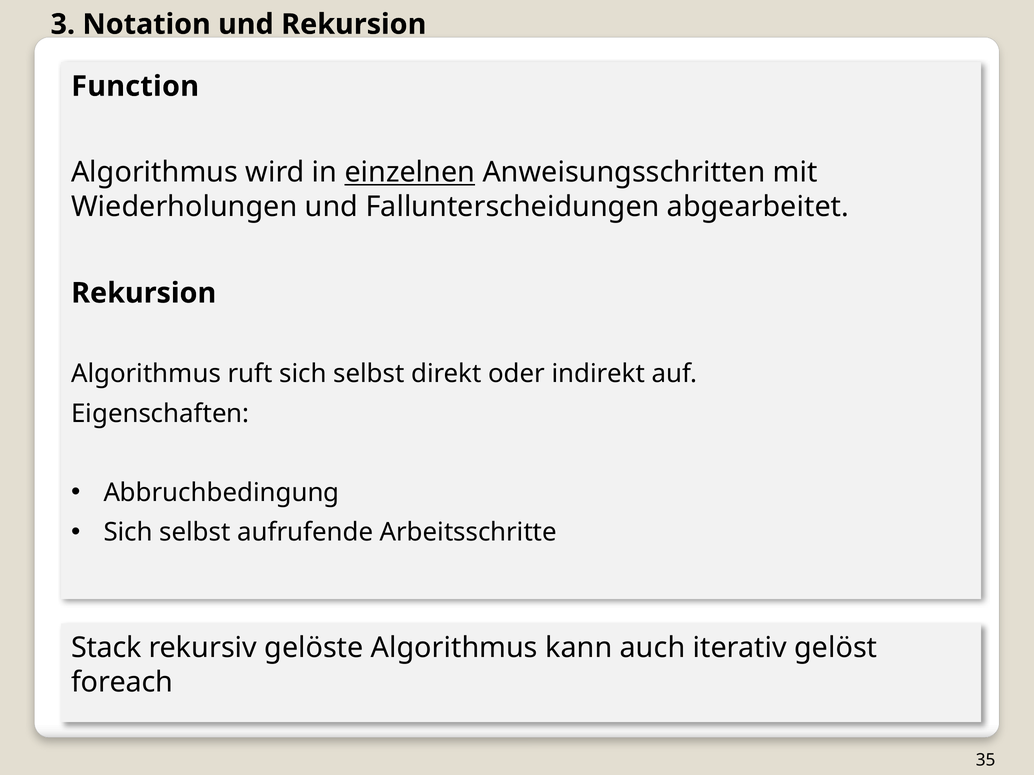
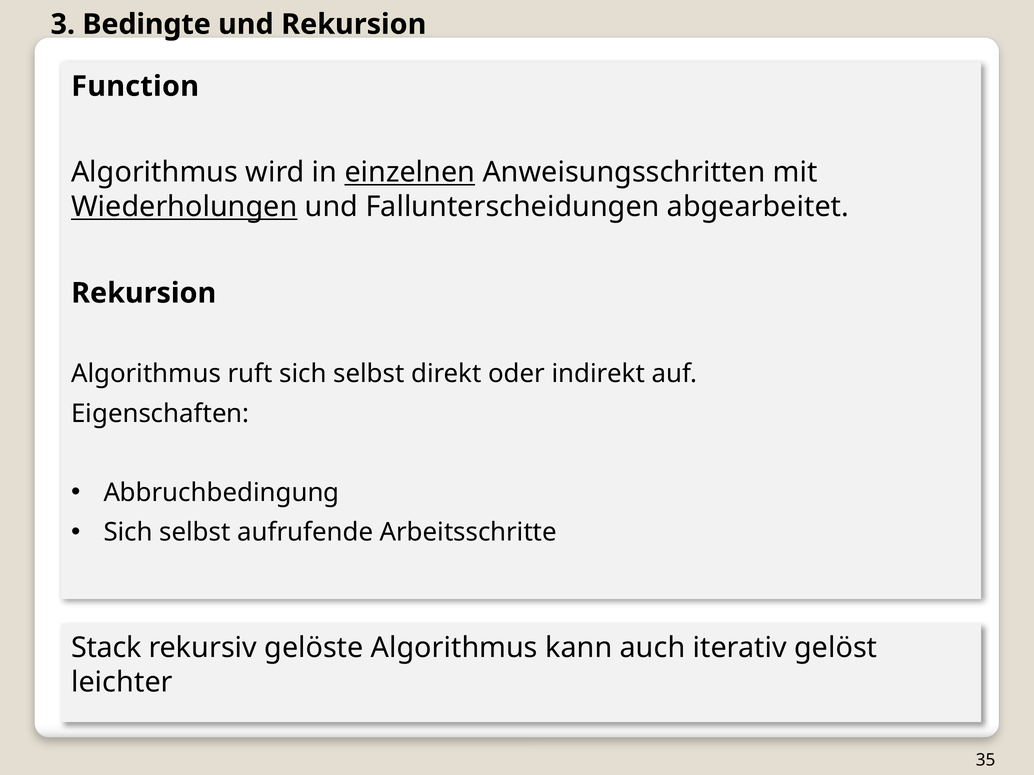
Notation: Notation -> Bedingte (147, 24)
Wiederholungen underline: none -> present (184, 207)
foreach: foreach -> leichter (122, 683)
